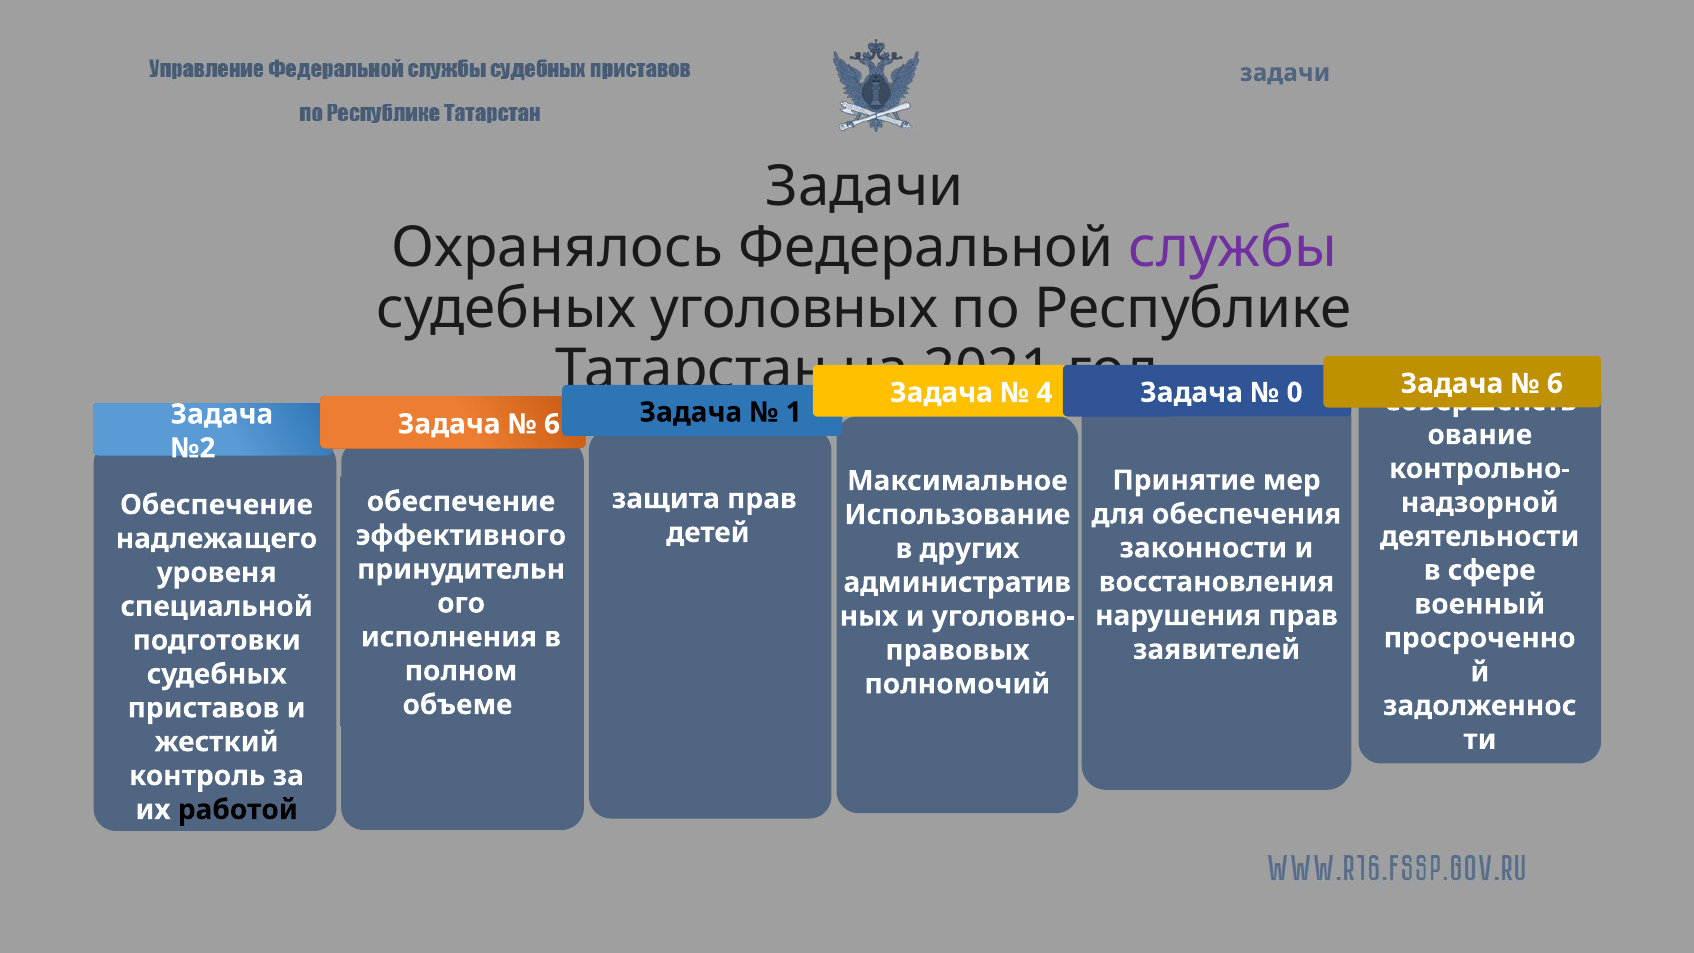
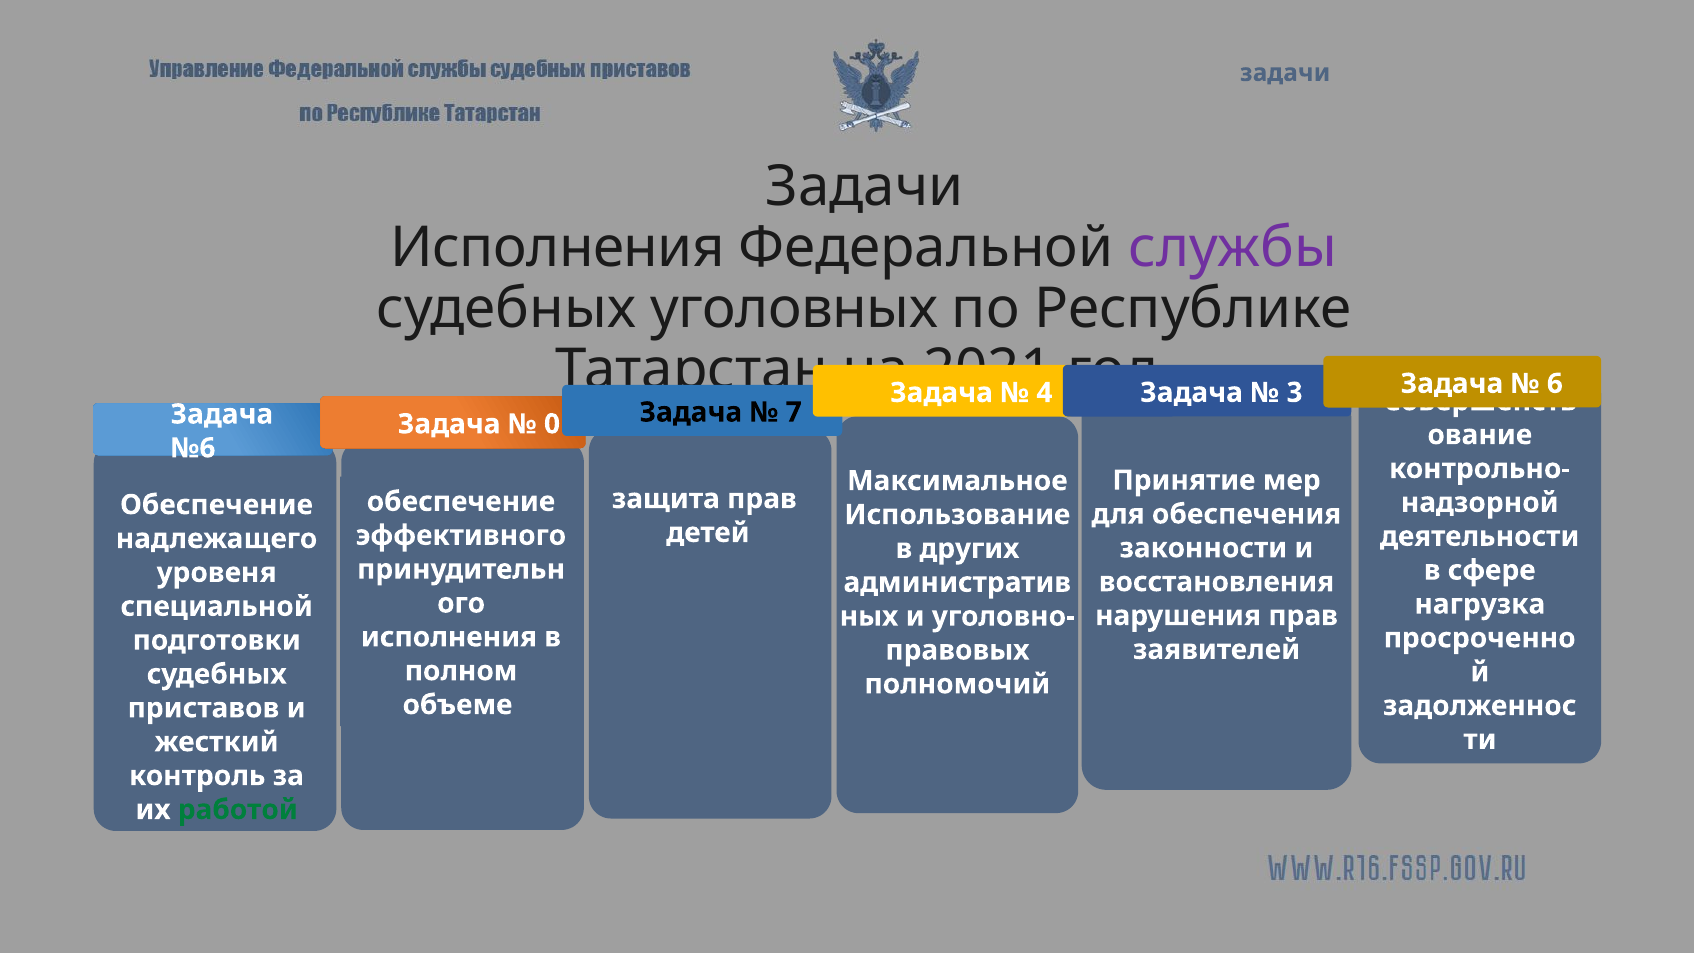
Охранялось: Охранялось -> Исполнения (558, 248)
0: 0 -> 3 (1295, 393)
6: 6 -> 0 (552, 424)
1: 1 -> 7 (794, 412)
№2: №2 -> №6 (193, 448)
военный: военный -> нагрузка (1480, 604)
работой colour: black -> green (238, 810)
